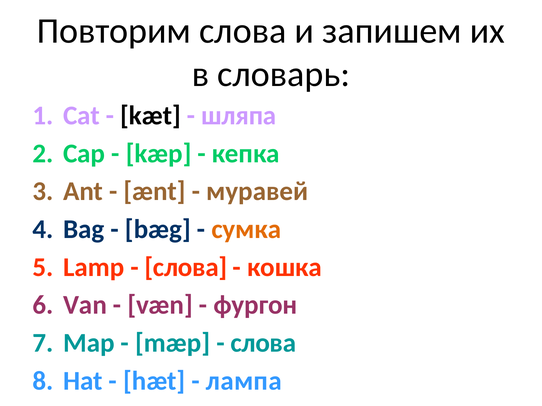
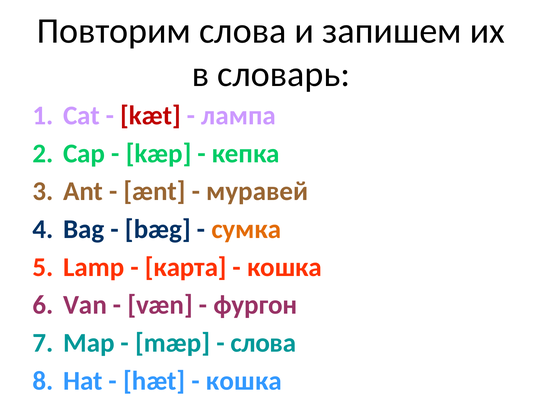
kæt colour: black -> red (151, 116)
шляпа: шляпа -> лампа (239, 116)
слова: слова -> карта (186, 267)
лампа: лампа -> кошка (244, 381)
